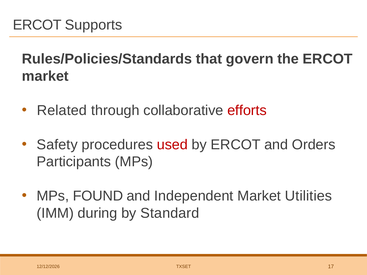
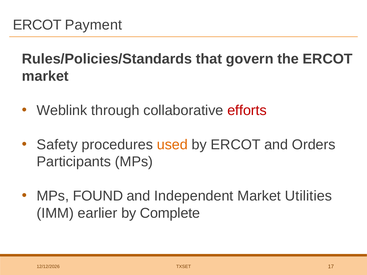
Supports: Supports -> Payment (93, 25)
Related: Related -> Weblink (62, 110)
used colour: red -> orange (172, 145)
during: during -> earlier (98, 213)
Standard: Standard -> Complete (170, 213)
